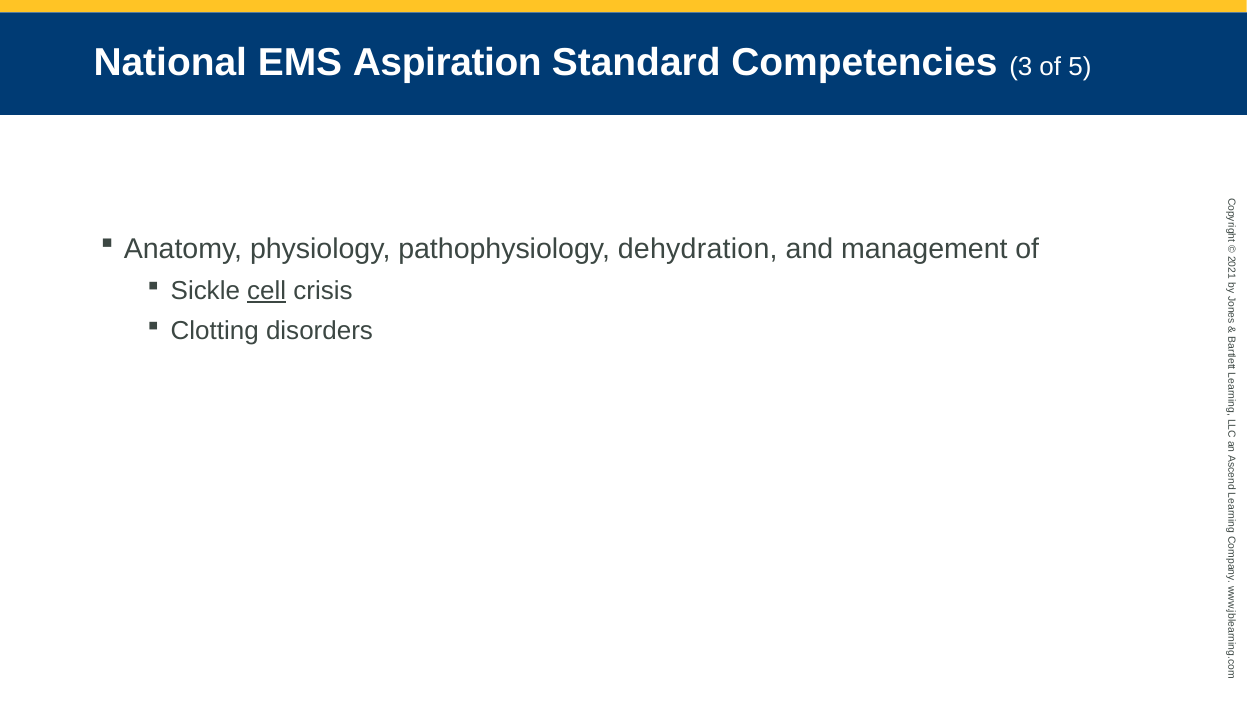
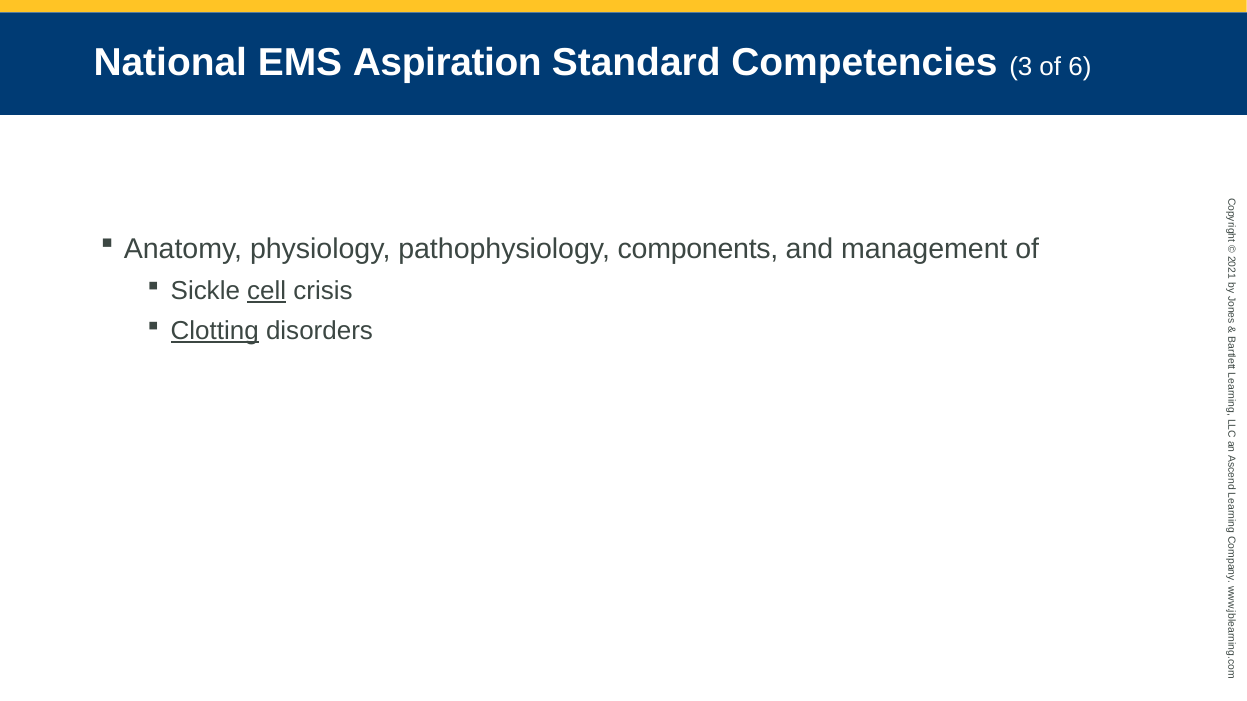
5: 5 -> 6 (1080, 67)
dehydration: dehydration -> components (698, 249)
Clotting underline: none -> present (215, 331)
